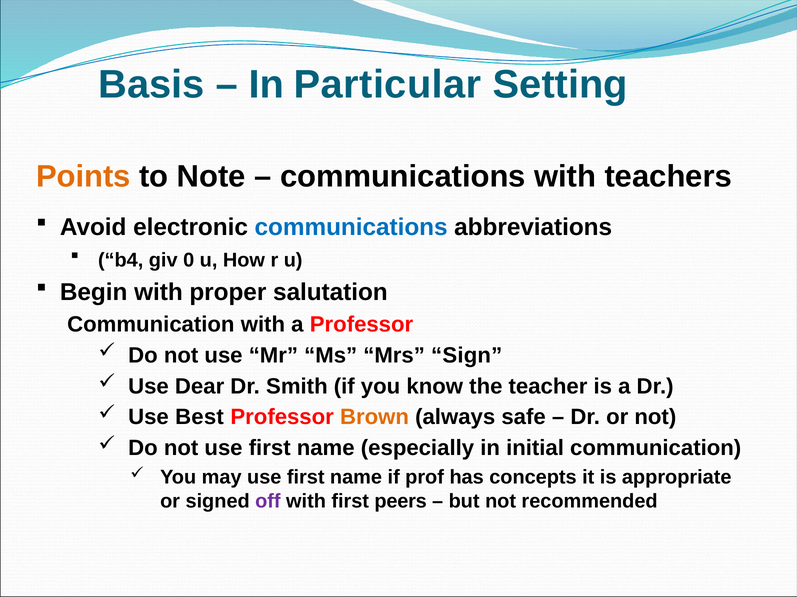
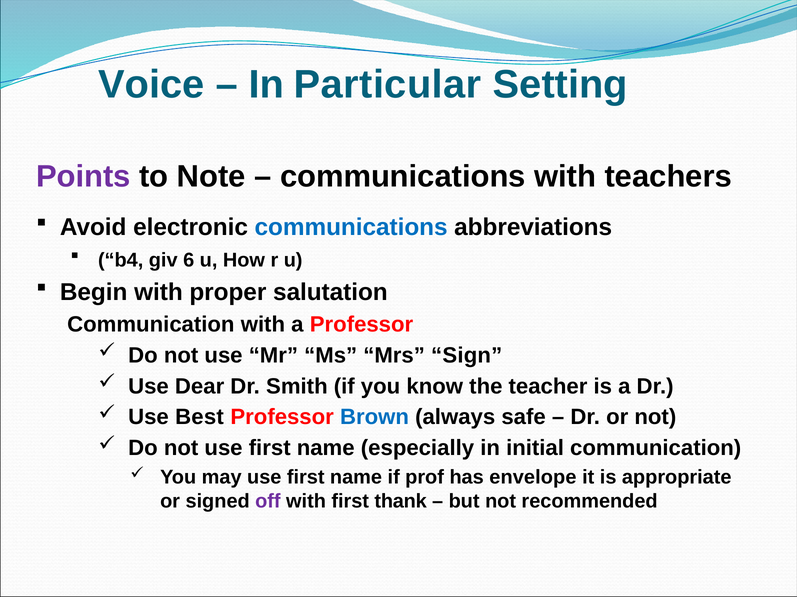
Basis: Basis -> Voice (152, 85)
Points colour: orange -> purple (83, 177)
0: 0 -> 6 (189, 260)
Brown colour: orange -> blue (375, 418)
concepts: concepts -> envelope (533, 478)
peers: peers -> thank (401, 502)
